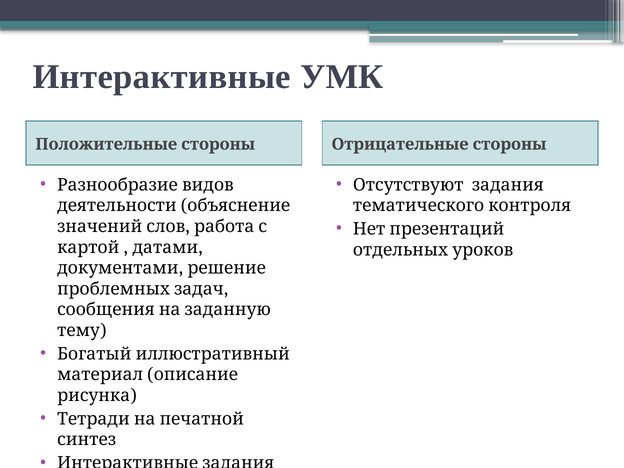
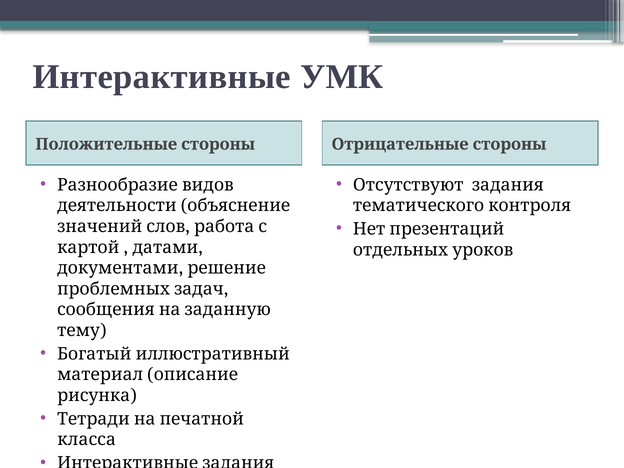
синтез: синтез -> класса (87, 440)
